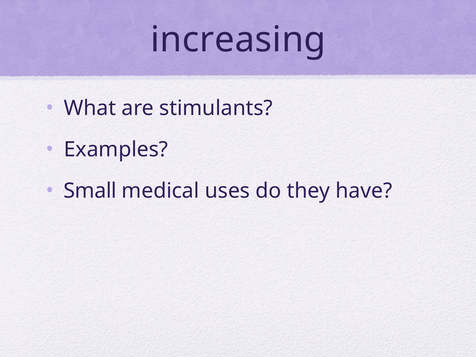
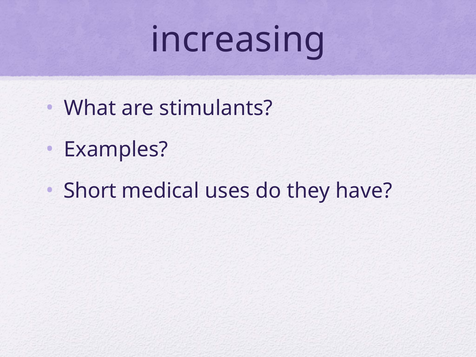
Small: Small -> Short (90, 191)
